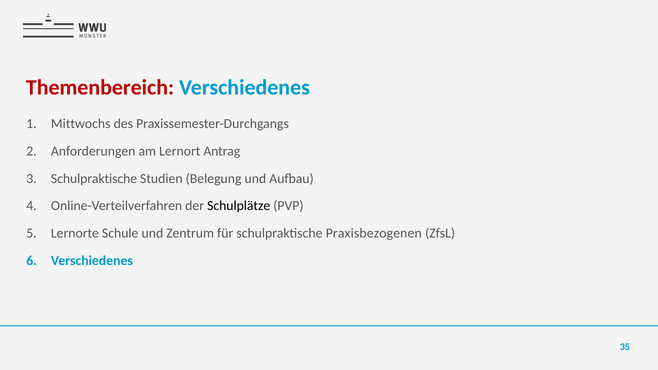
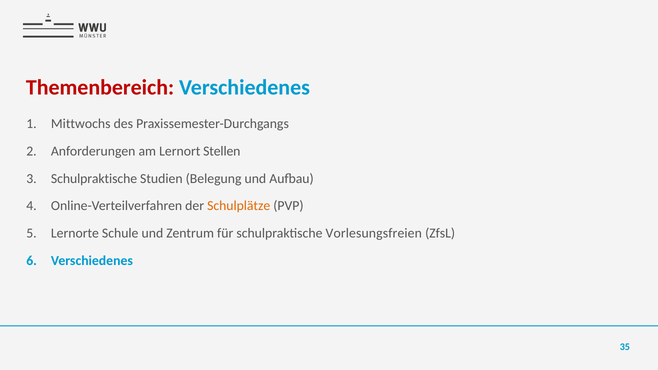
Antrag: Antrag -> Stellen (222, 151)
Schulplätze colour: black -> orange (239, 206)
Praxisbezogenen: Praxisbezogenen -> Vorlesungsfreien (374, 233)
